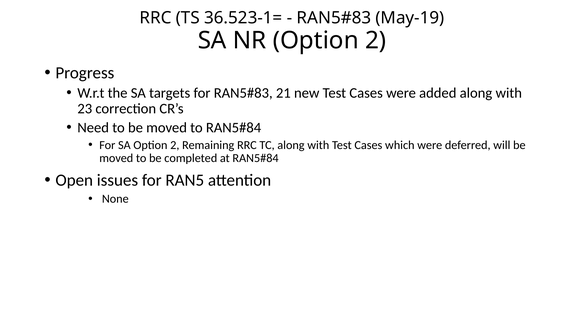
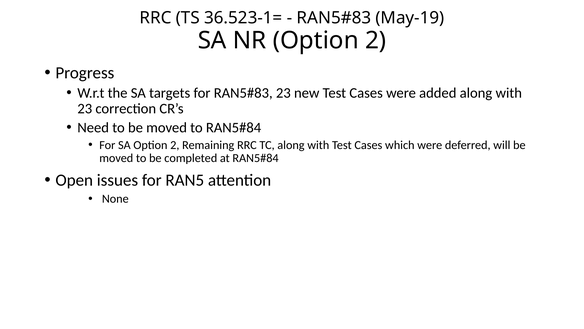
21: 21 -> 23 (283, 93)
